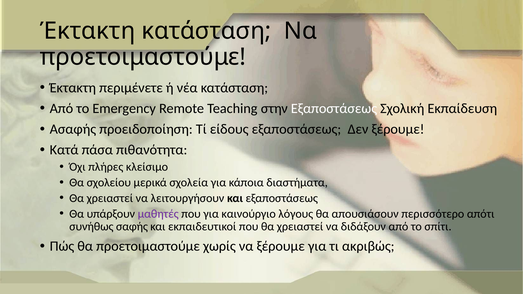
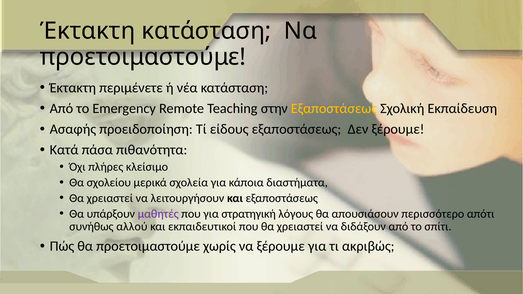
Εξαποστάσεως colour: white -> yellow (334, 109)
καινούργιο: καινούργιο -> στρατηγική (249, 214)
σαφής: σαφής -> αλλού (132, 227)
